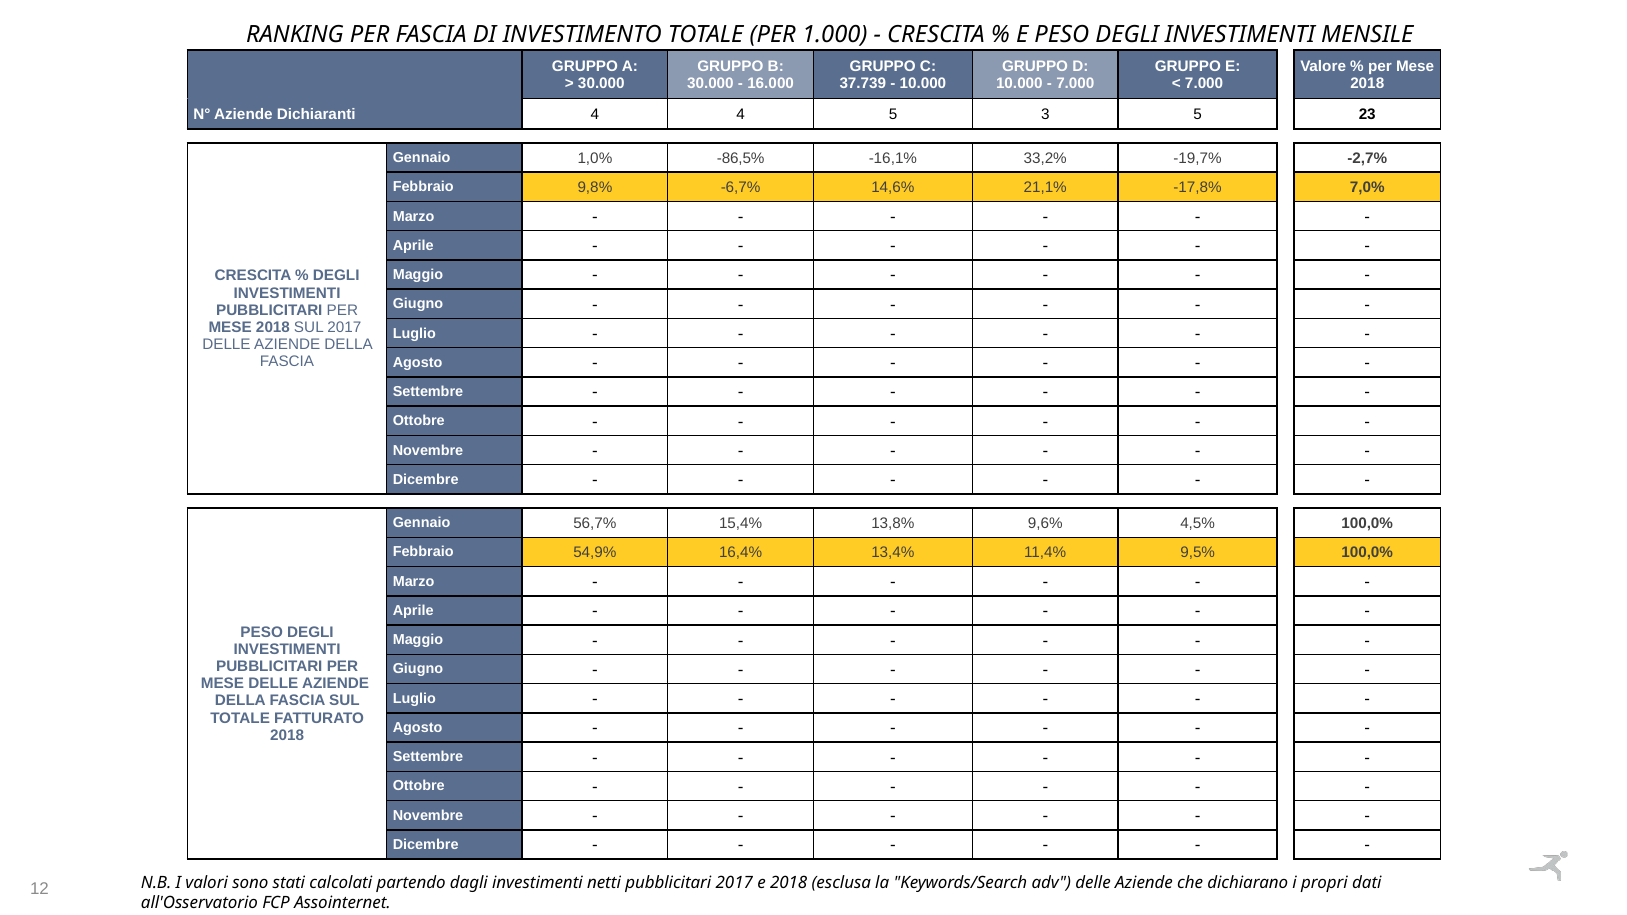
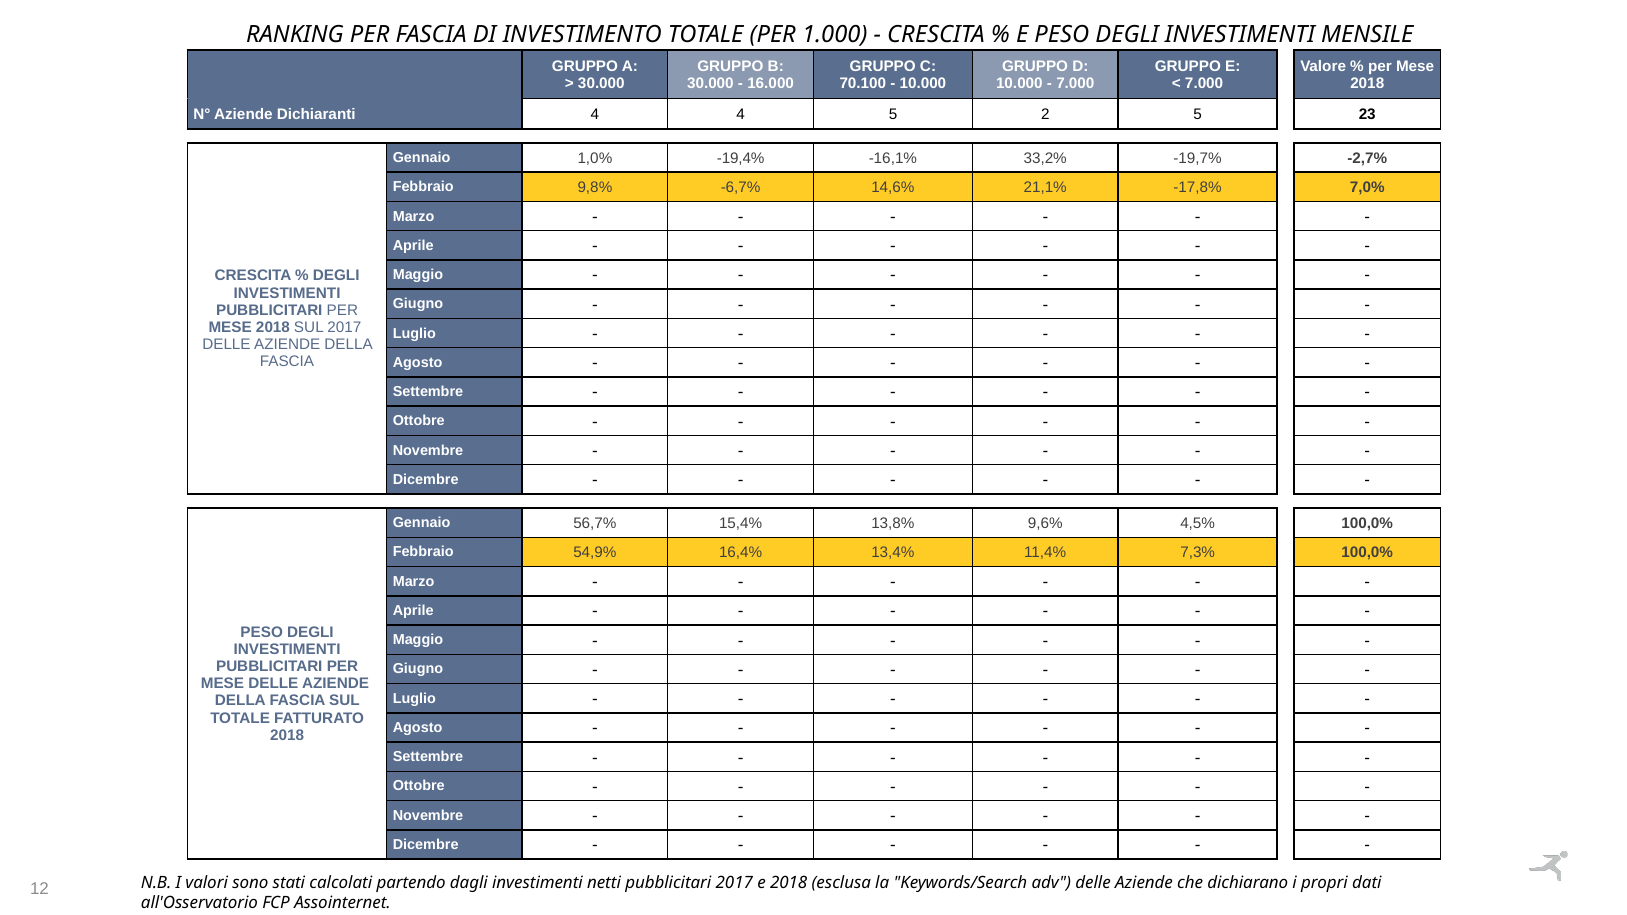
37.739: 37.739 -> 70.100 (863, 84)
3: 3 -> 2 (1045, 115)
-86,5%: -86,5% -> -19,4% (741, 158)
9,5%: 9,5% -> 7,3% (1198, 553)
